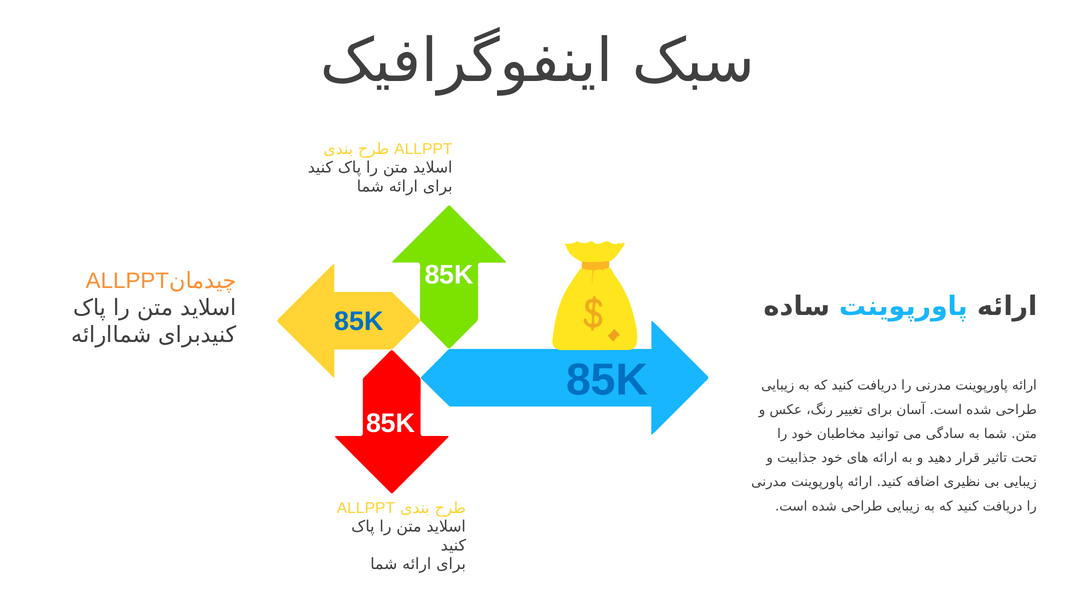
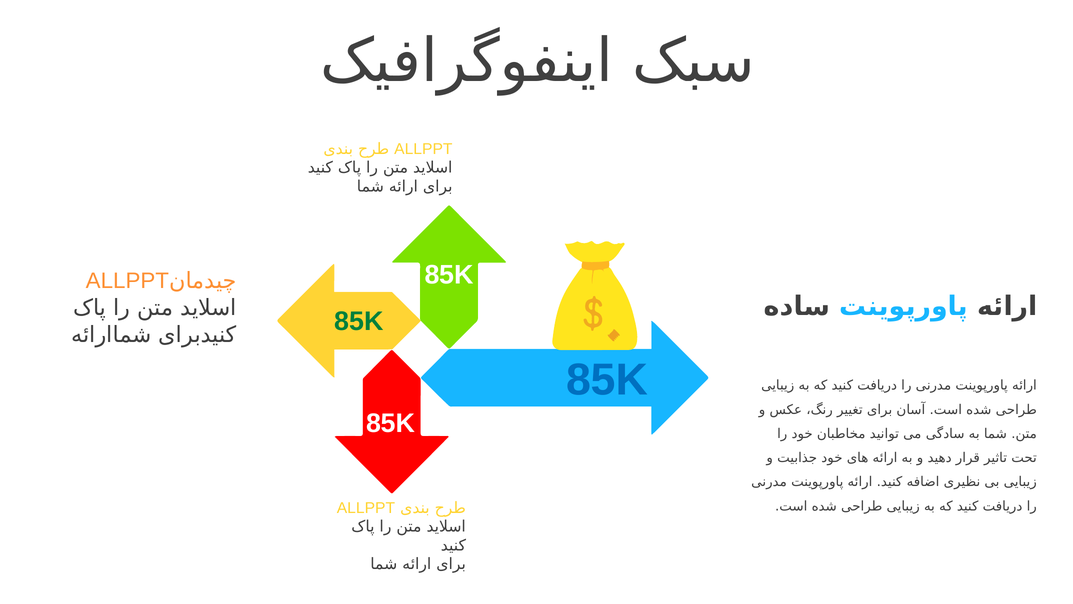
85K colour: blue -> green (359, 321)
